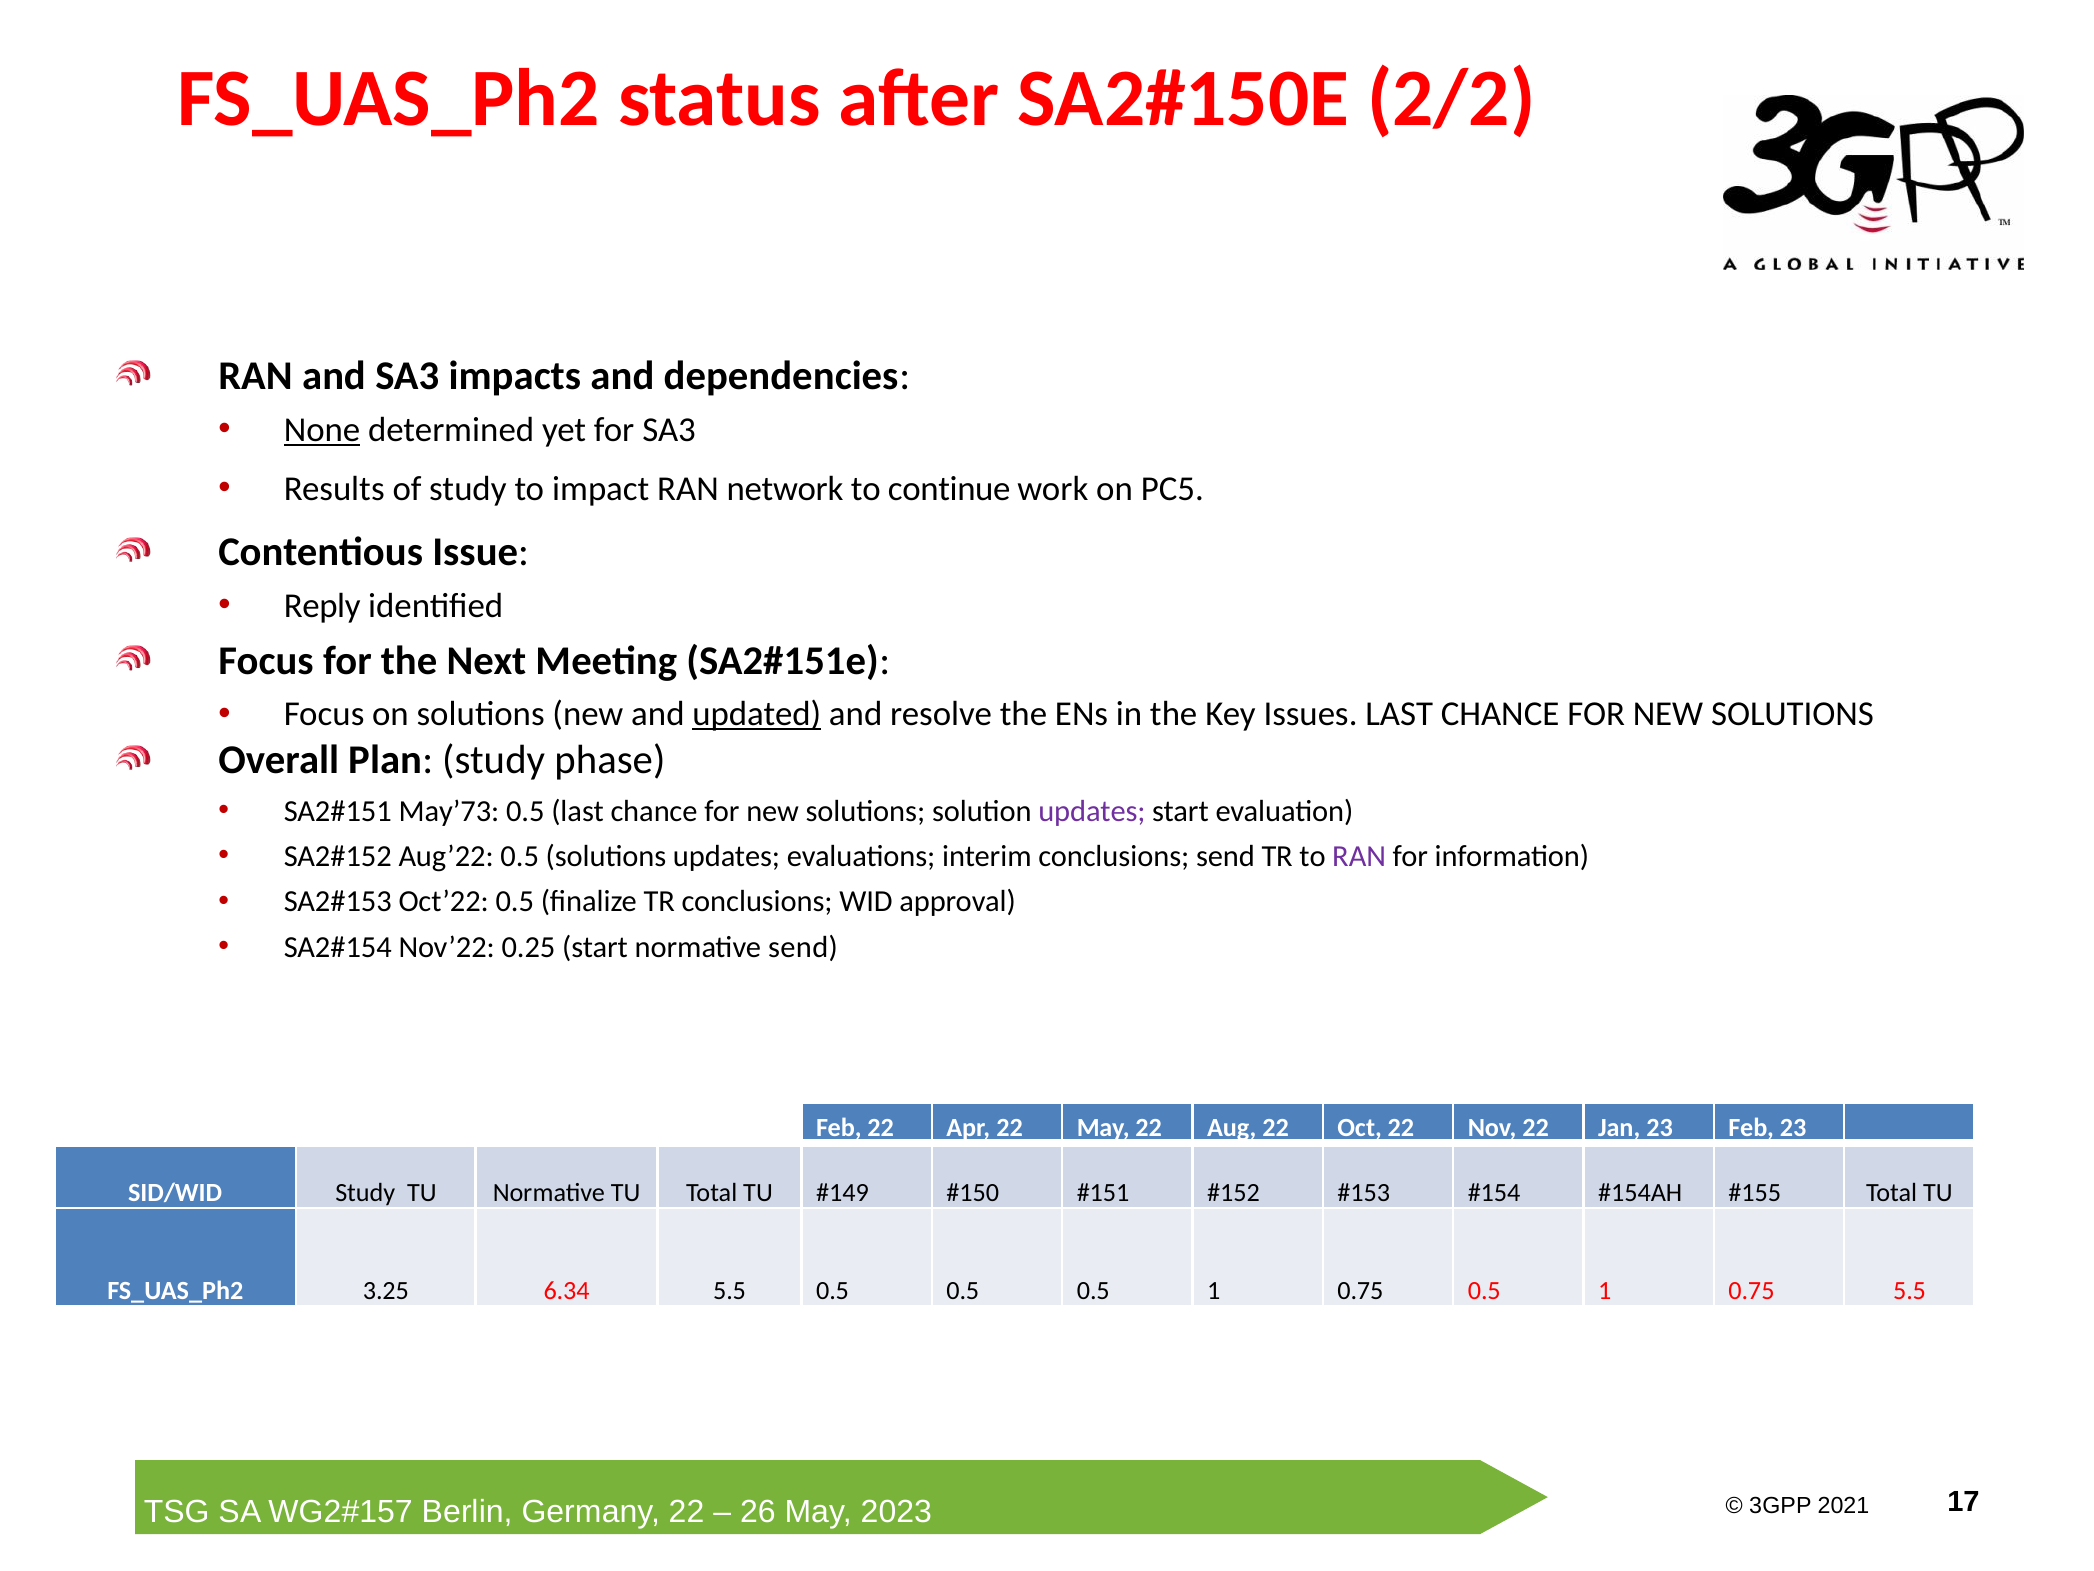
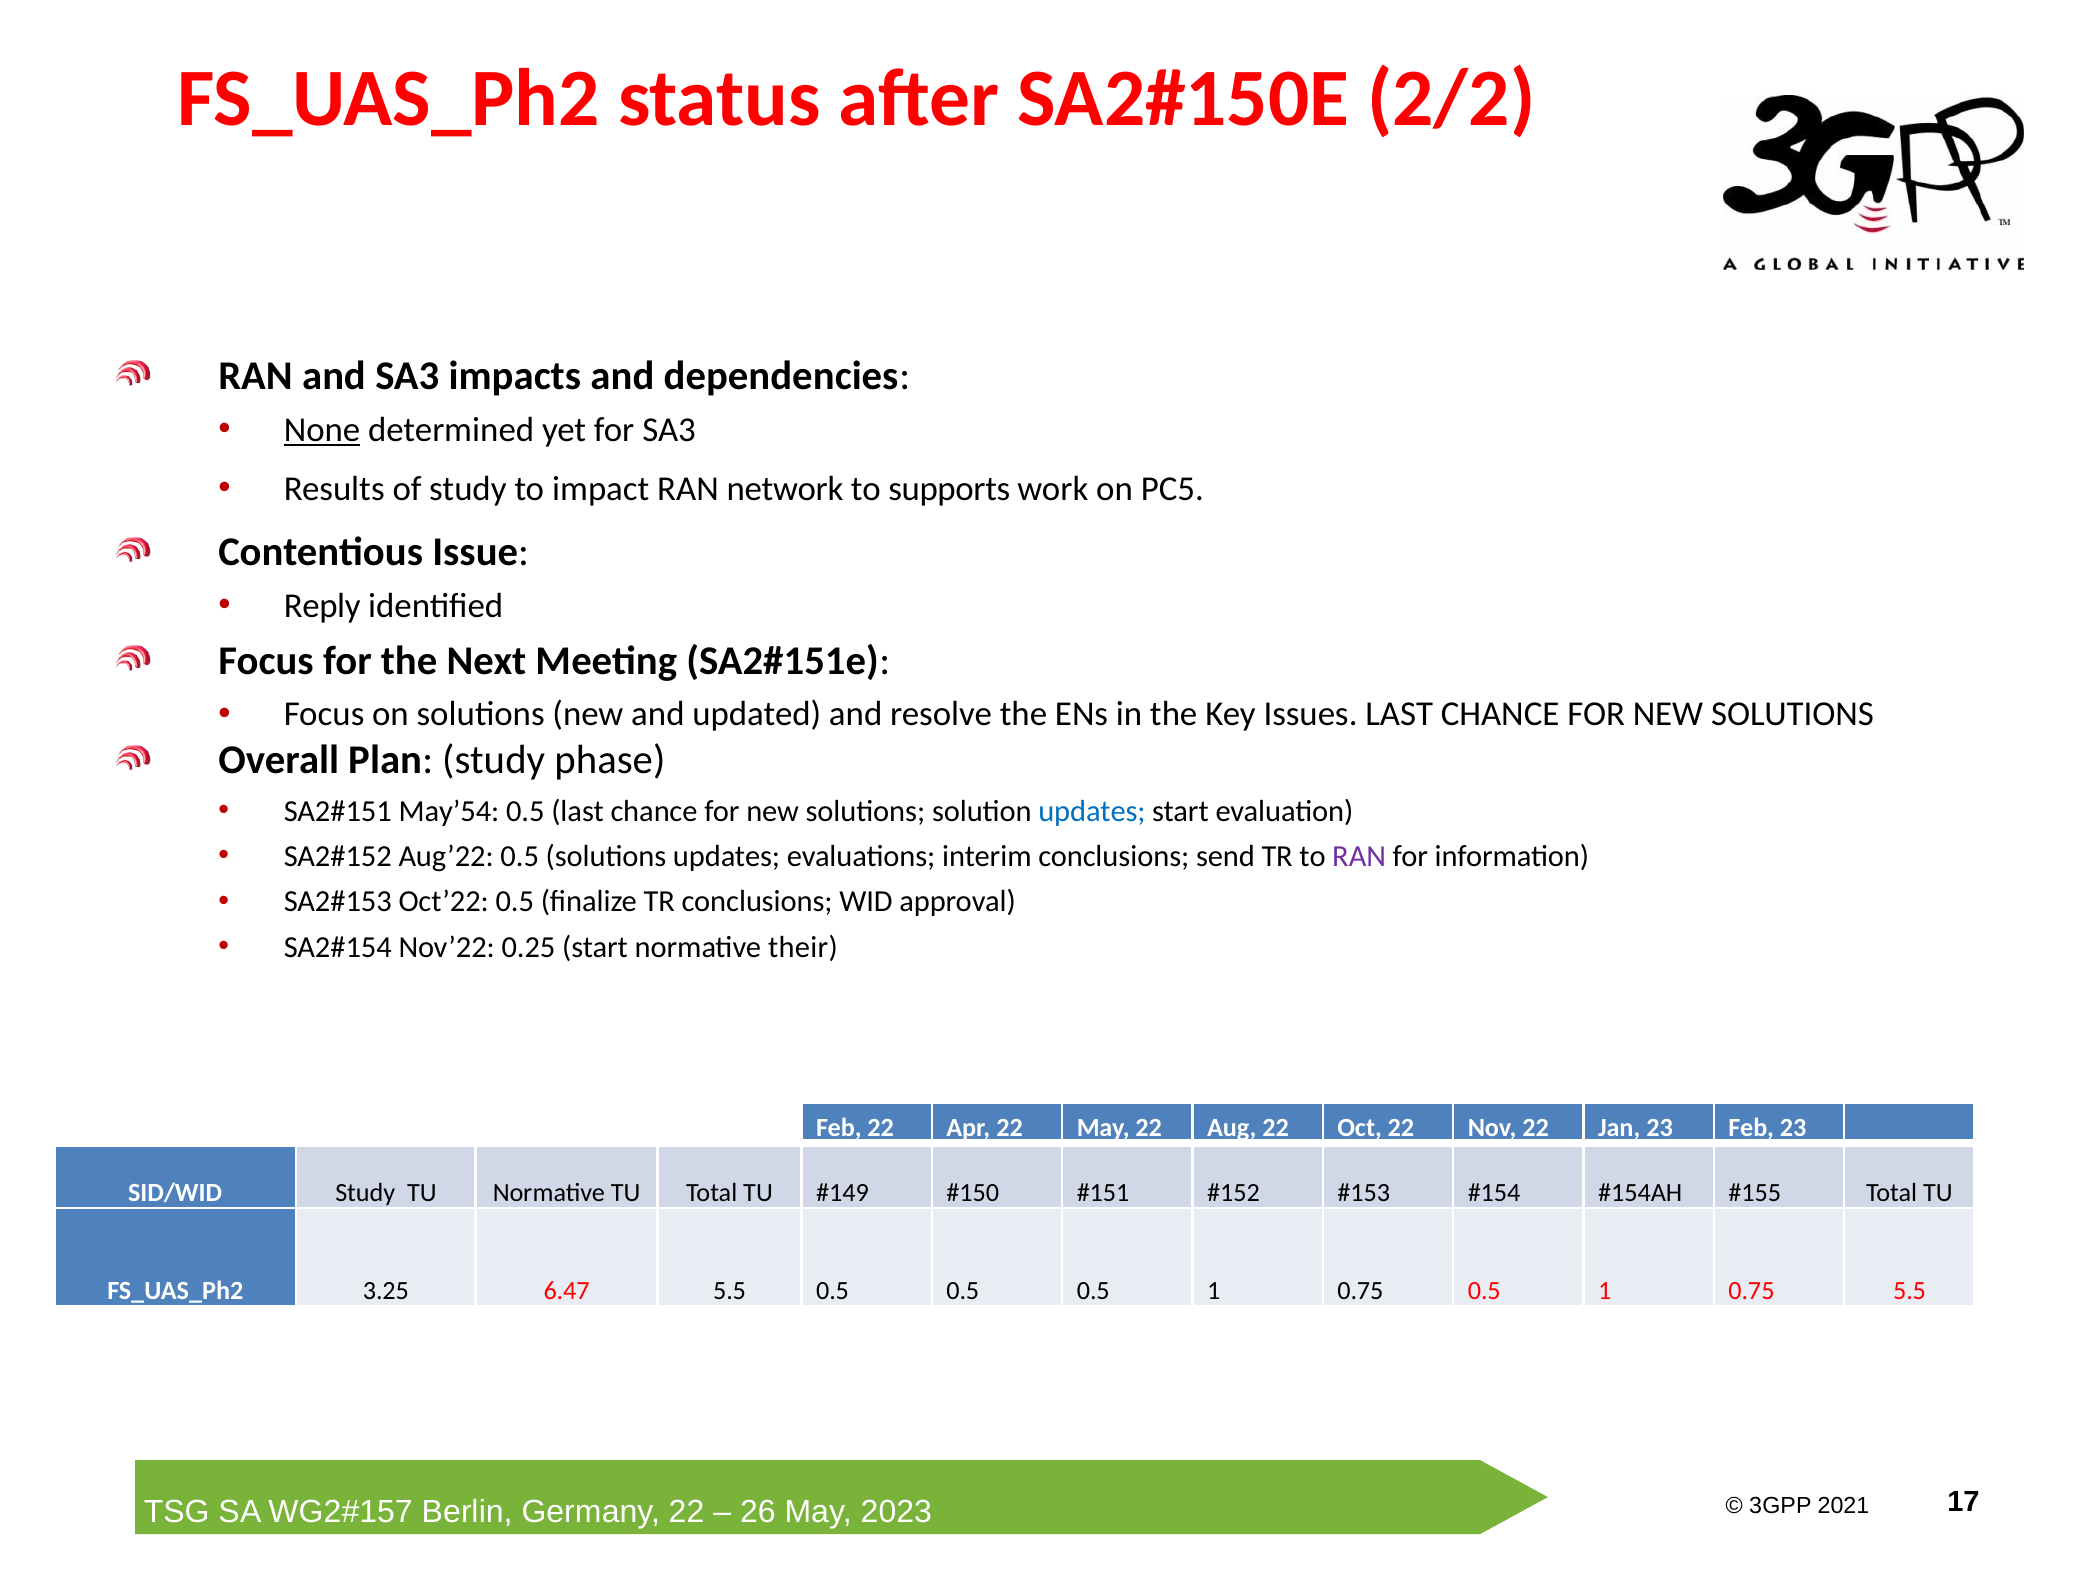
continue: continue -> supports (949, 489)
updated underline: present -> none (757, 714)
May’73: May’73 -> May’54 (449, 811)
updates colour: purple -> blue (1092, 811)
normative send: send -> their (803, 947)
6.34: 6.34 -> 6.47 (567, 1290)
